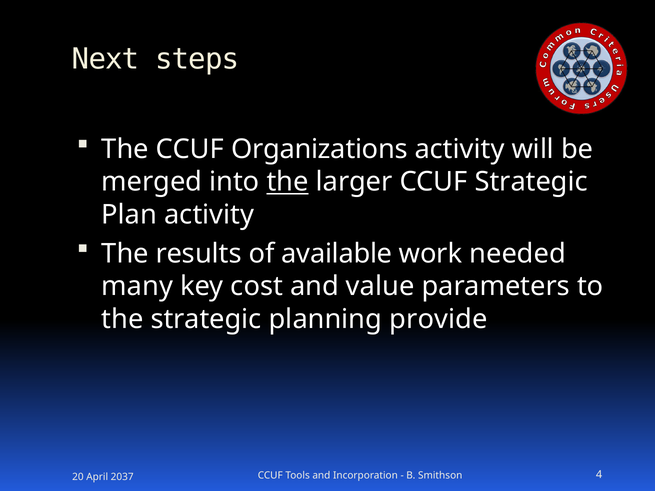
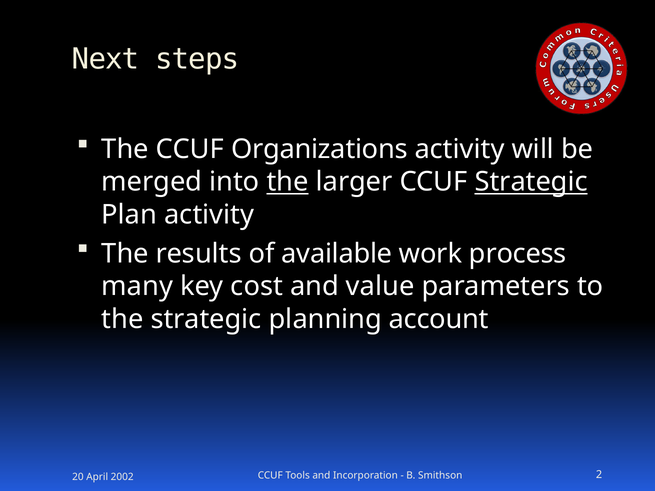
Strategic underline: none -> present (531, 182)
needed: needed -> process (518, 254)
provide: provide -> account (439, 319)
4: 4 -> 2 (599, 475)
2037: 2037 -> 2002 (122, 477)
